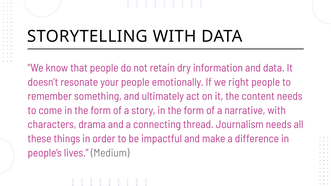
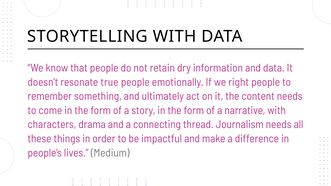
your: your -> true (109, 82)
